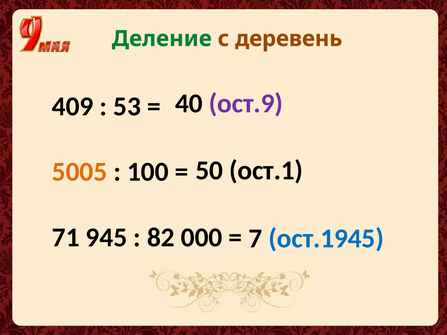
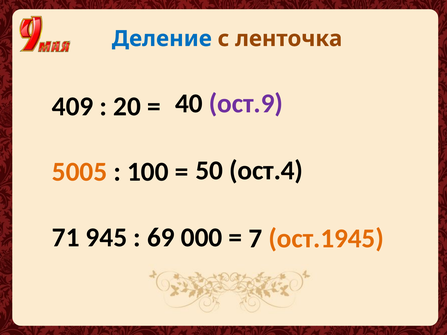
Деление colour: green -> blue (162, 39)
деревень: деревень -> ленточка (289, 39)
53: 53 -> 20 (127, 106)
ост.1: ост.1 -> ост.4 (266, 171)
82: 82 -> 69 (161, 238)
ост.1945 colour: blue -> orange (326, 239)
